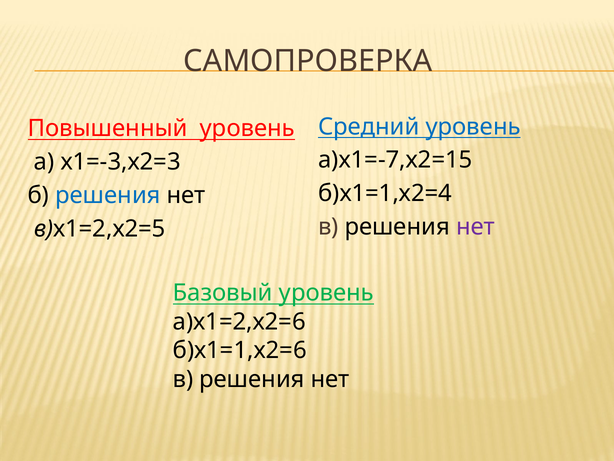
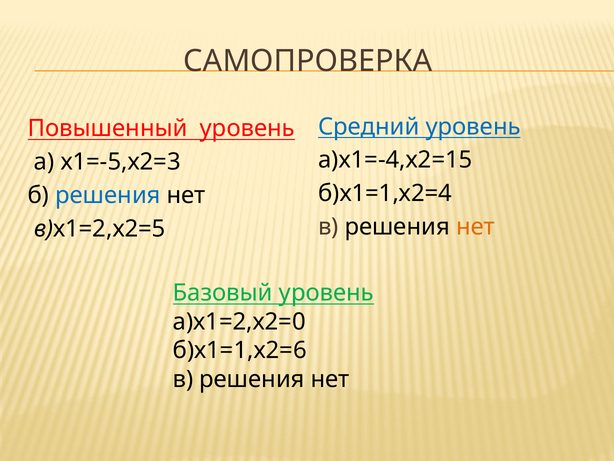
а)х1=-7,х2=15: а)х1=-7,х2=15 -> а)х1=-4,х2=15 (395, 160)
х1=-3,х2=3: х1=-3,х2=3 -> х1=-5,х2=3 (121, 162)
нет colour: purple -> orange (475, 227)
а)х1=2,х2=6: а)х1=2,х2=6 -> а)х1=2,х2=0 (239, 321)
